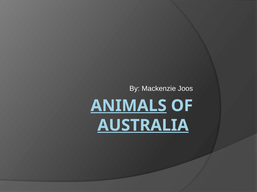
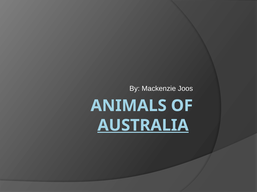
ANIMALS underline: present -> none (129, 106)
